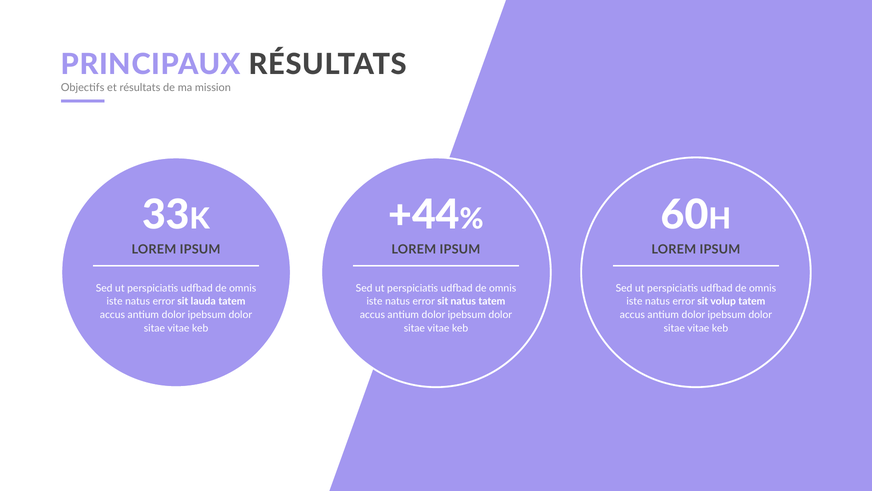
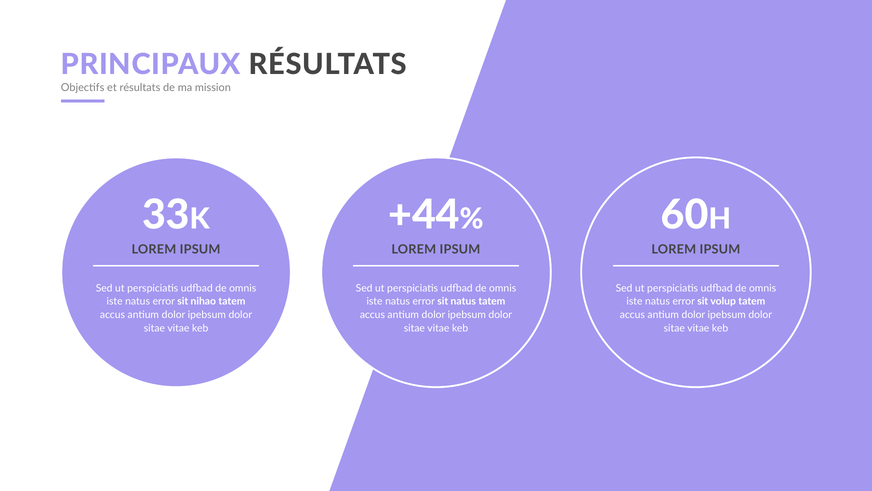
lauda: lauda -> nihao (203, 301)
